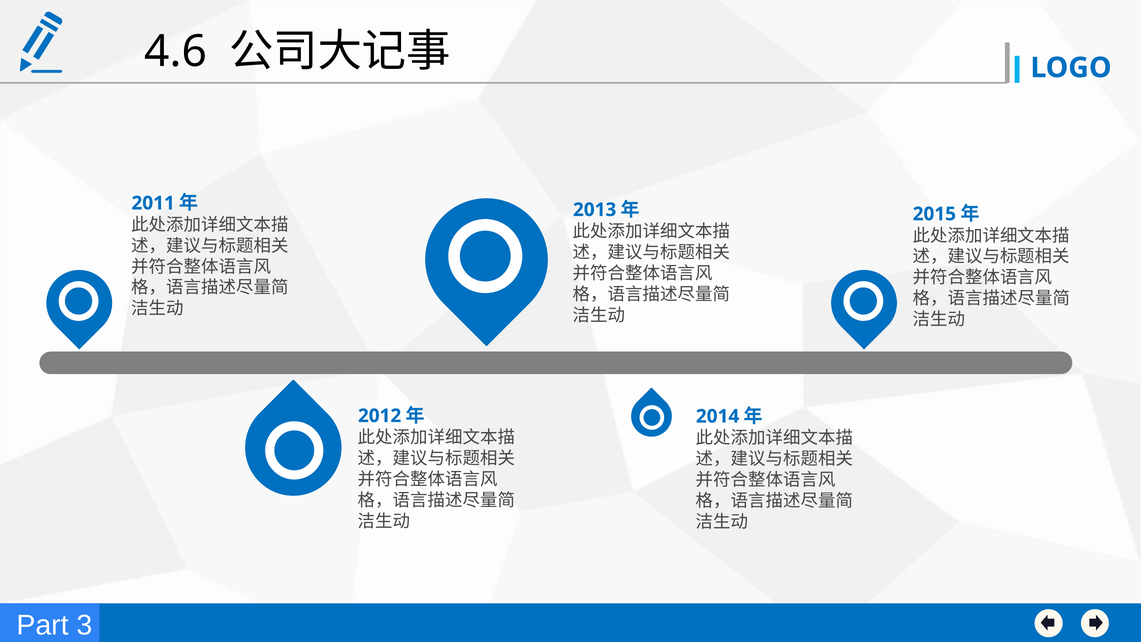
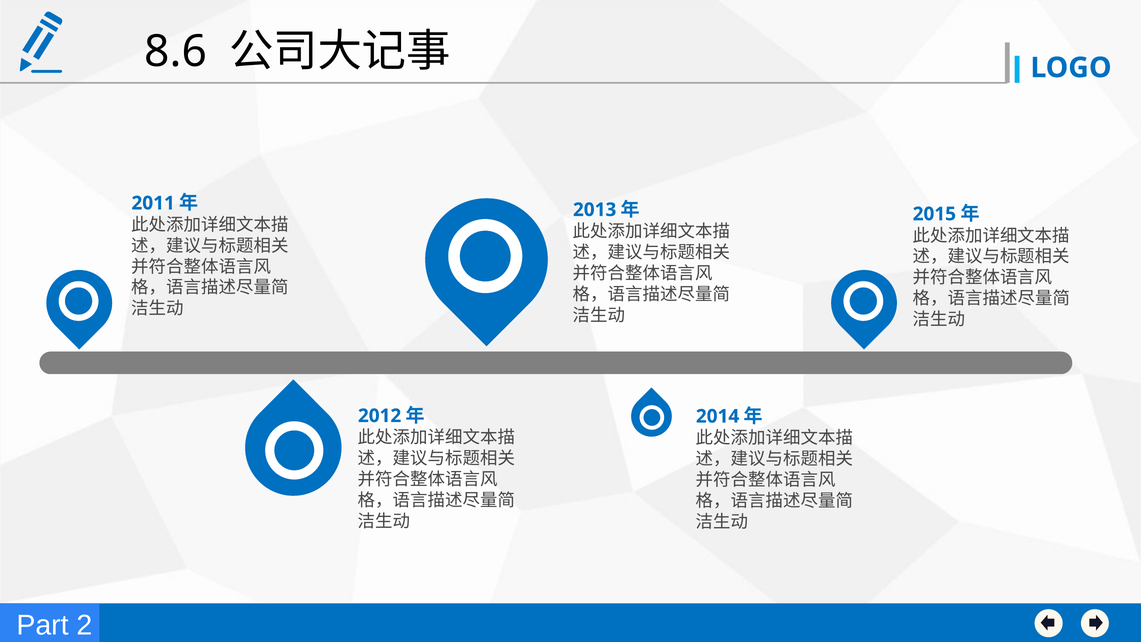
4.6: 4.6 -> 8.6 (176, 52)
3: 3 -> 2 (84, 625)
